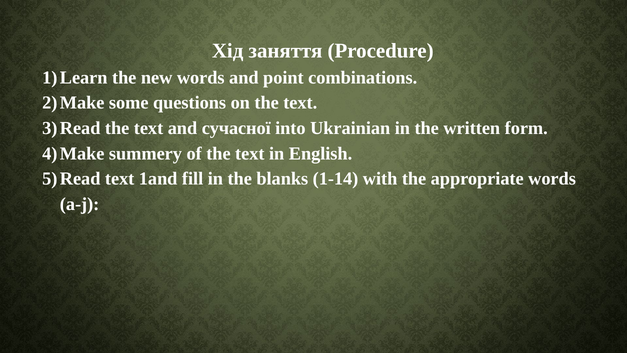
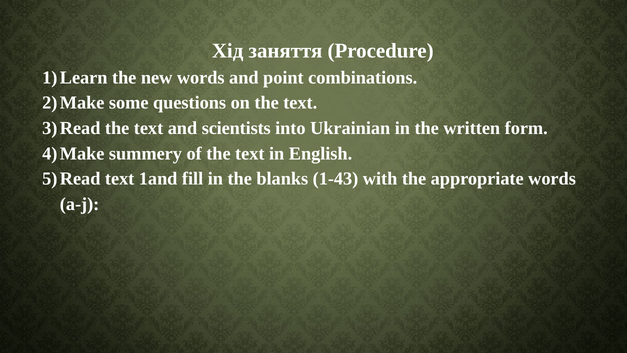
сучасної: сучасної -> scientists (236, 128)
1-14: 1-14 -> 1-43 (336, 179)
